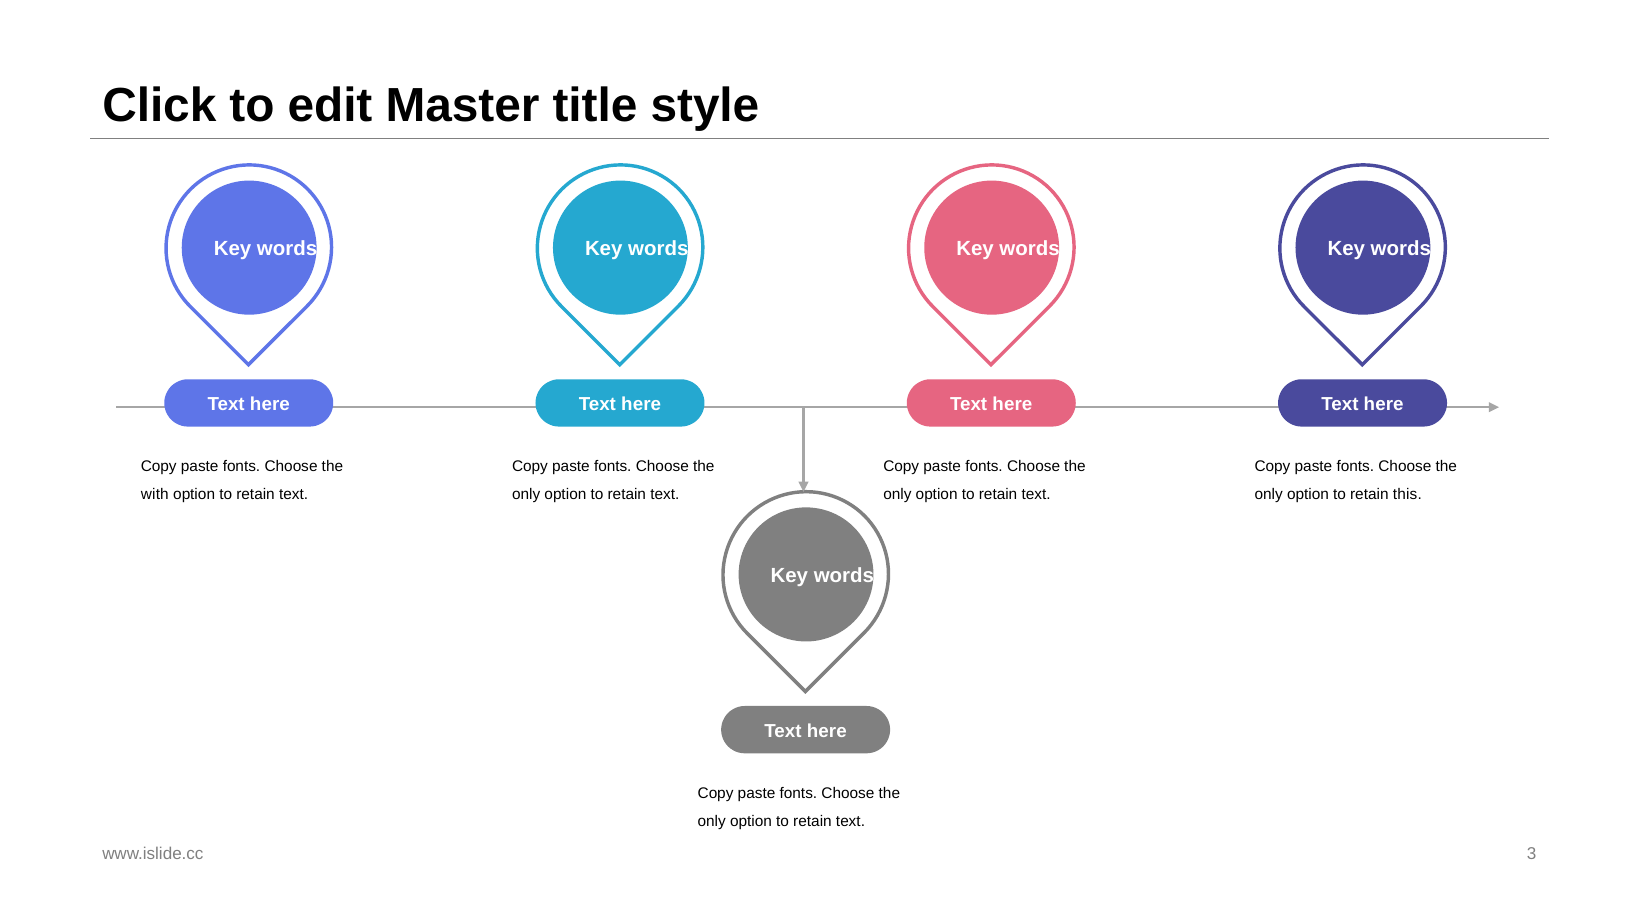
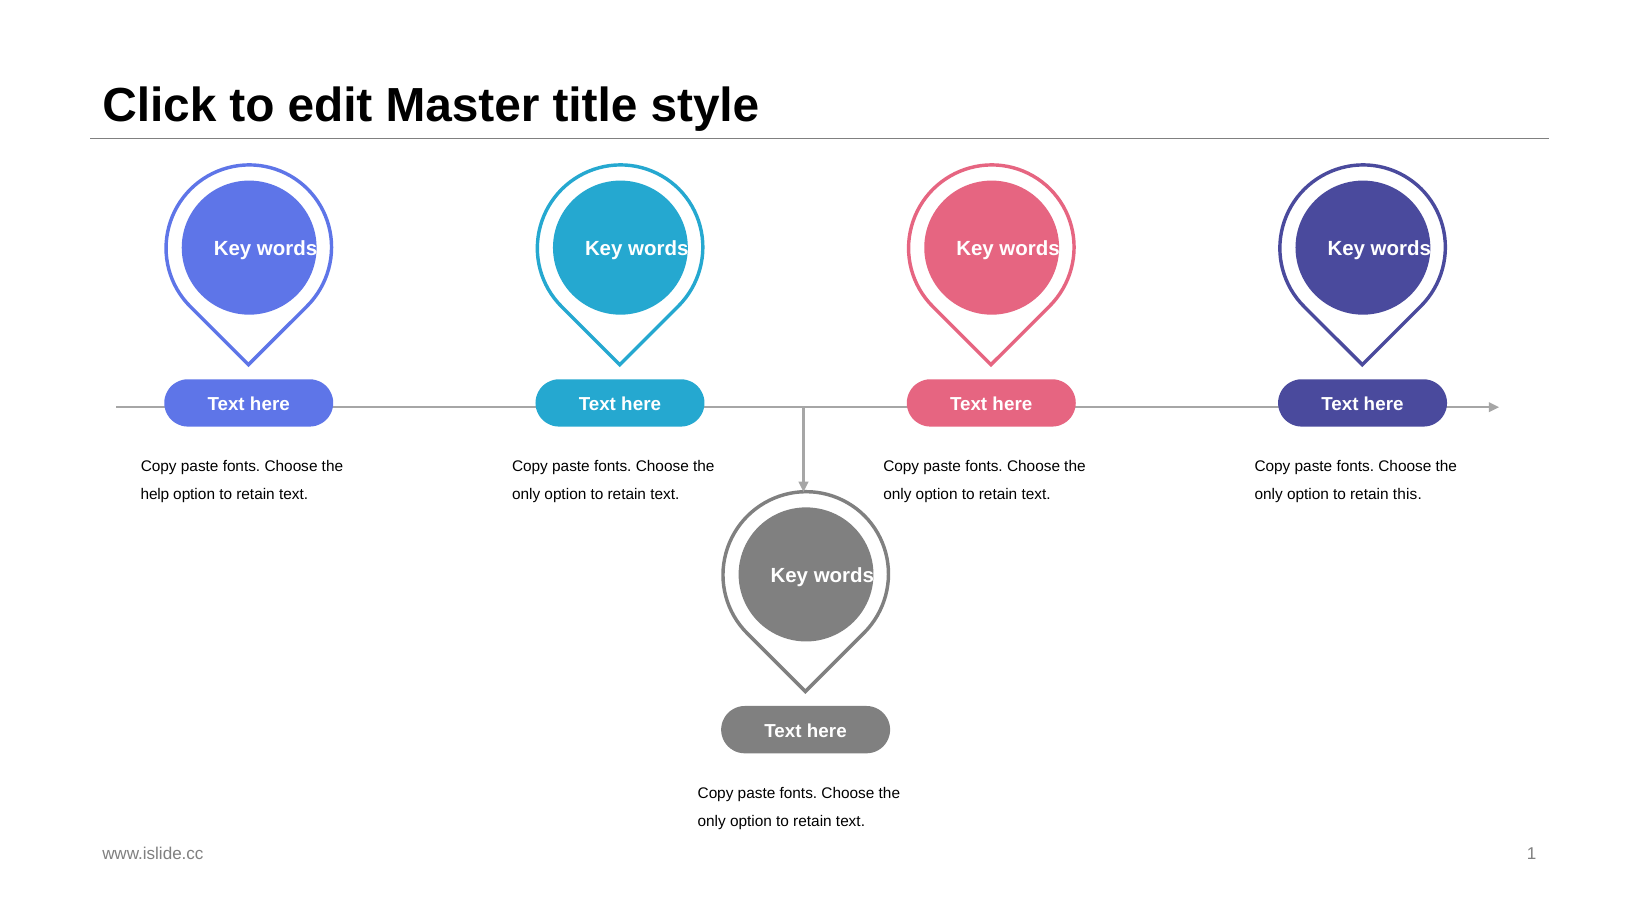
with: with -> help (155, 494)
3: 3 -> 1 (1532, 854)
